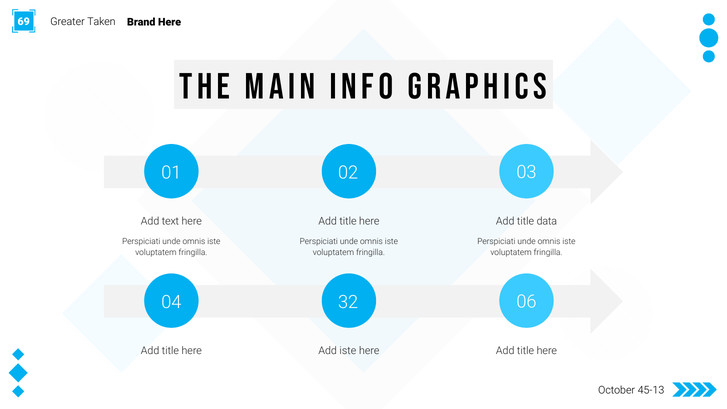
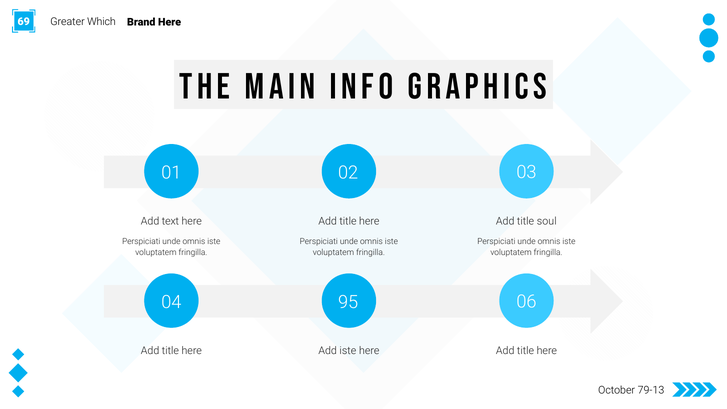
Taken: Taken -> Which (101, 22)
data: data -> soul (547, 221)
32: 32 -> 95 (348, 302)
45-13: 45-13 -> 79-13 (651, 390)
